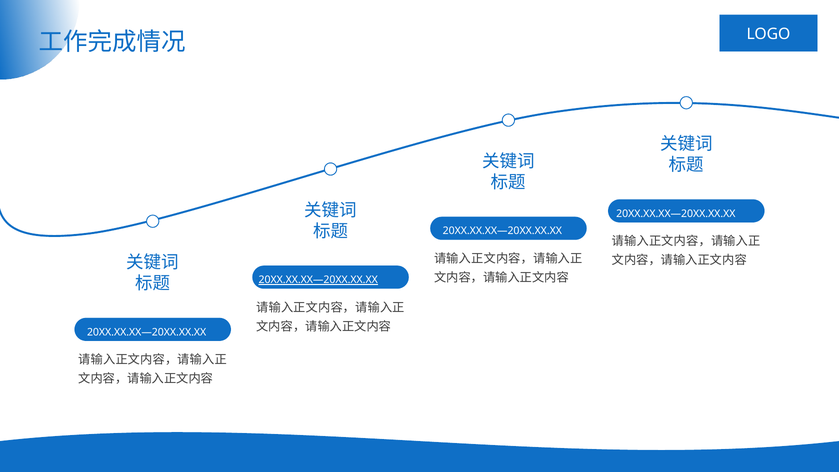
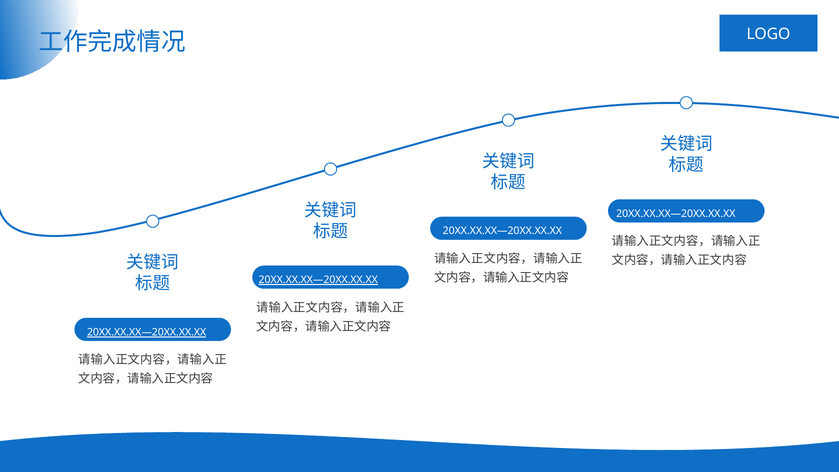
20XX.XX.XX—20XX.XX.XX underline: none -> present (147, 332)
